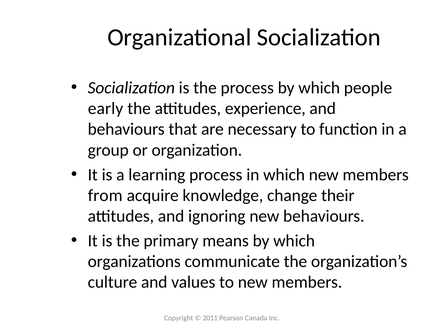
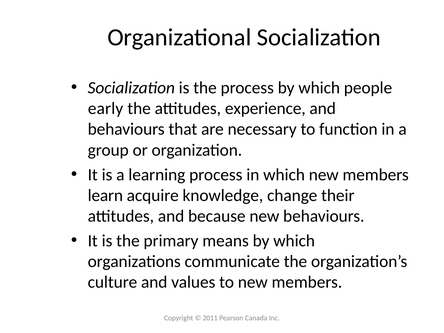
from: from -> learn (105, 195)
ignoring: ignoring -> because (217, 216)
